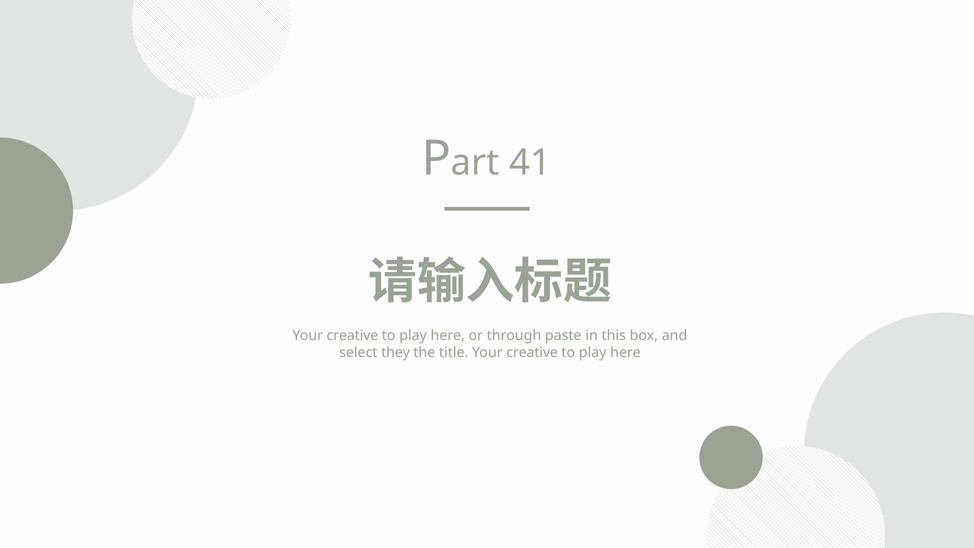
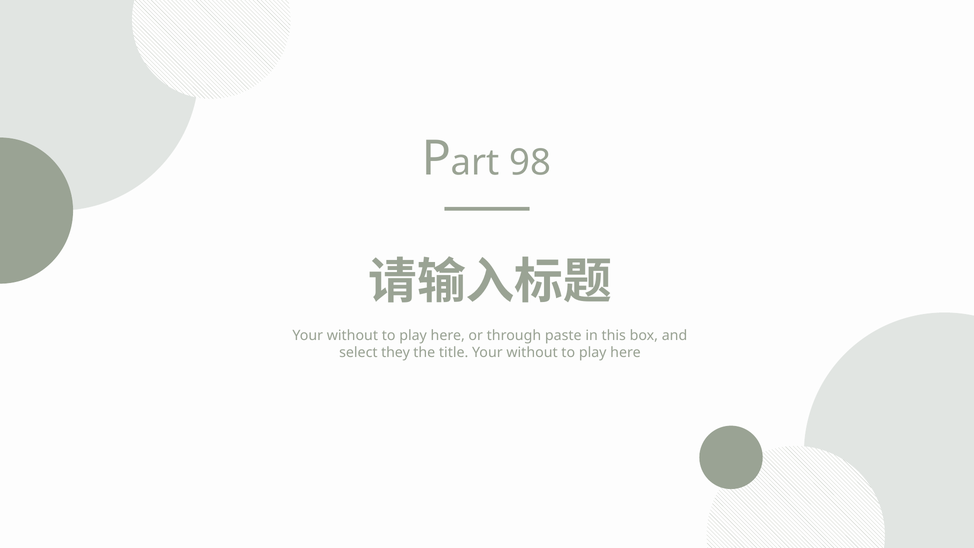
41: 41 -> 98 (530, 163)
creative: creative -> without (352, 336)
creative: creative -> without (532, 353)
